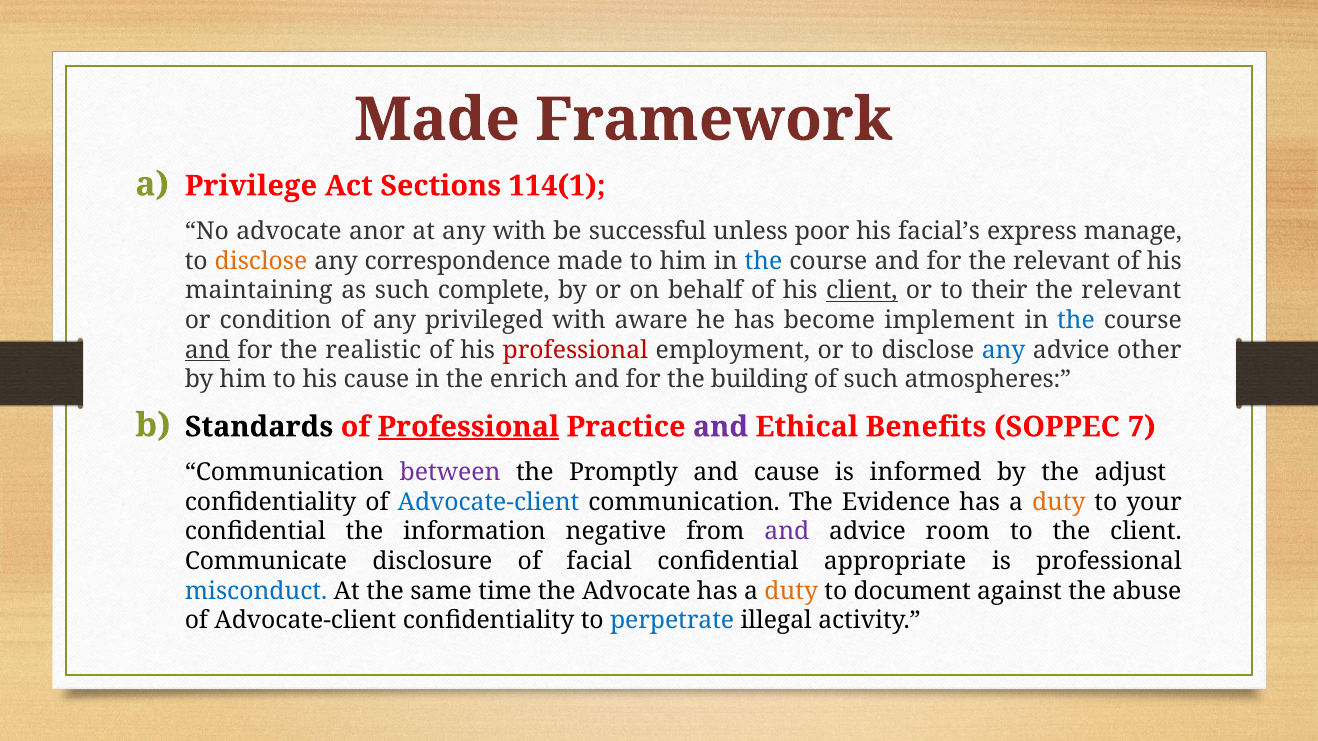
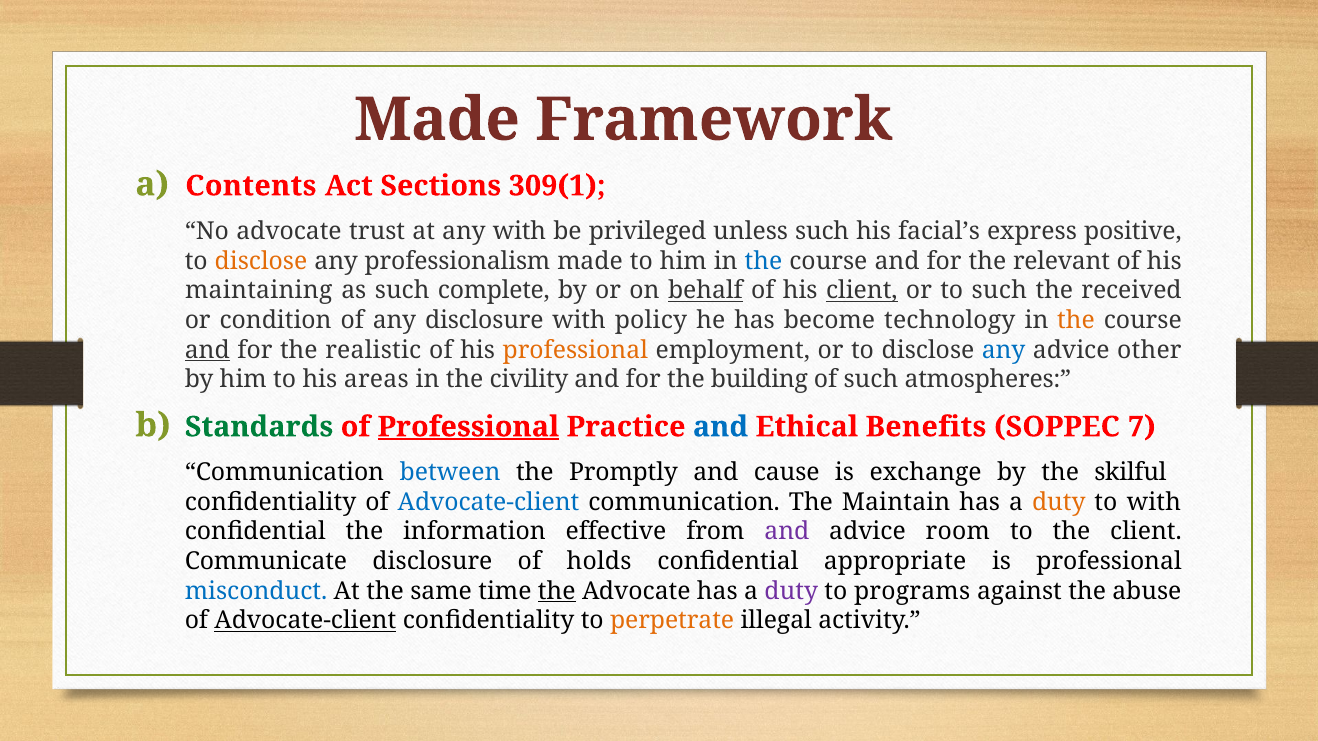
Privilege: Privilege -> Contents (251, 186)
114(1: 114(1 -> 309(1 (557, 186)
anor: anor -> trust (377, 232)
successful: successful -> privileged (648, 232)
unless poor: poor -> such (822, 232)
manage: manage -> positive (1133, 232)
correspondence: correspondence -> professionalism (458, 261)
behalf underline: none -> present (705, 291)
to their: their -> such (999, 291)
relevant: relevant -> received (1132, 291)
any privileged: privileged -> disclosure (484, 321)
aware: aware -> policy (651, 321)
implement: implement -> technology (950, 321)
the colour: blue -> orange (1076, 321)
professional colour: red -> orange (575, 350)
his cause: cause -> areas (376, 380)
enrich: enrich -> civility (529, 380)
Standards colour: black -> green (259, 427)
and colour: purple -> blue (721, 427)
between colour: purple -> blue (450, 473)
informed: informed -> exchange (926, 473)
adjust: adjust -> skilful (1130, 473)
Evidence: Evidence -> Maintain (896, 502)
to your: your -> with (1154, 502)
negative: negative -> effective (616, 532)
facial: facial -> holds (599, 562)
the underline: none -> present (557, 591)
duty colour: orange -> purple (791, 591)
document: document -> programs (912, 591)
Advocate-client underline: none -> present (305, 621)
perpetrate colour: blue -> orange (672, 621)
